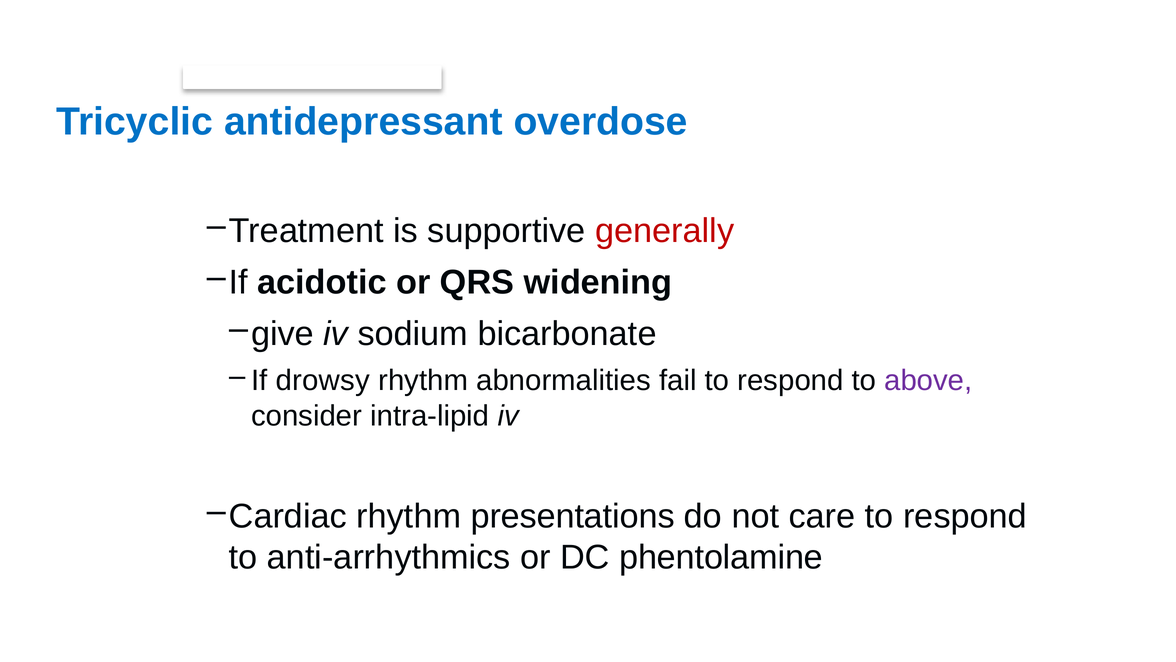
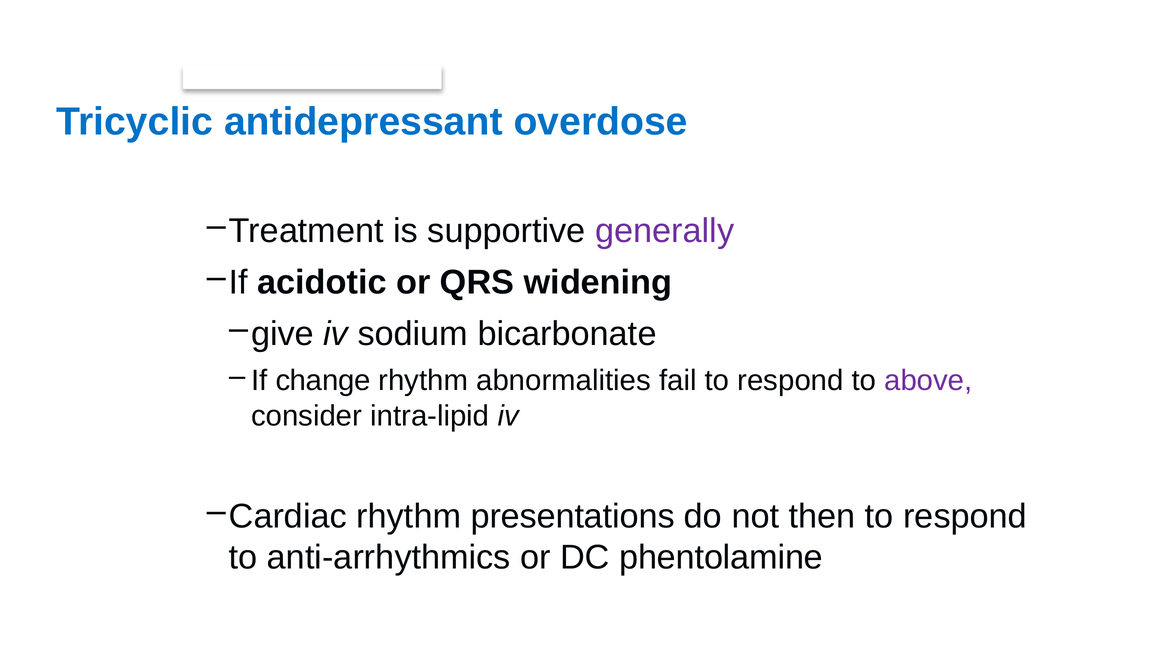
generally colour: red -> purple (665, 231)
drowsy: drowsy -> change (323, 380)
care: care -> then (822, 516)
